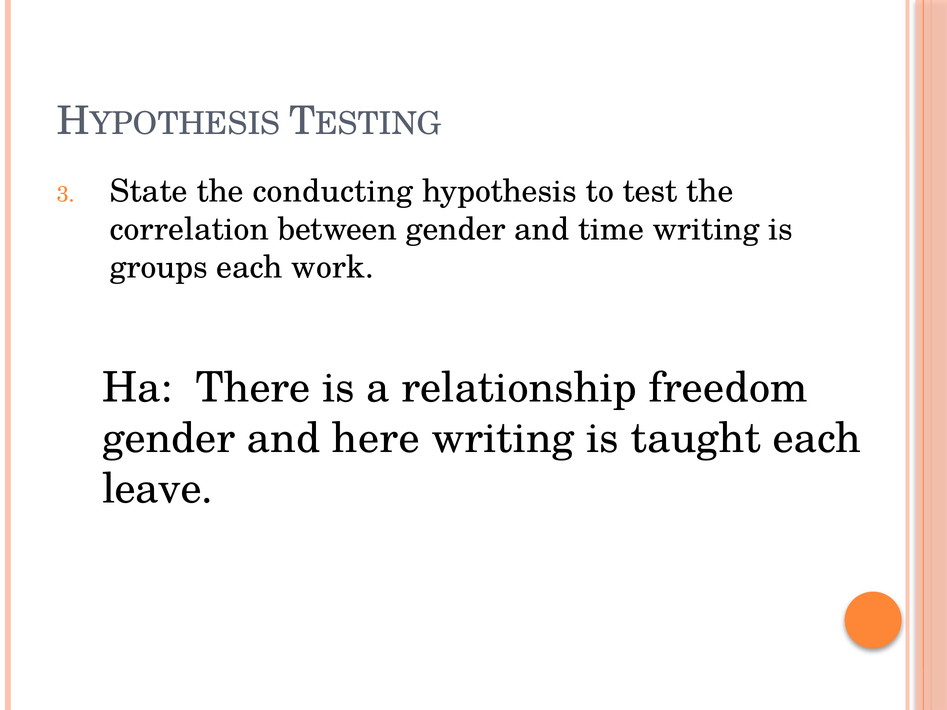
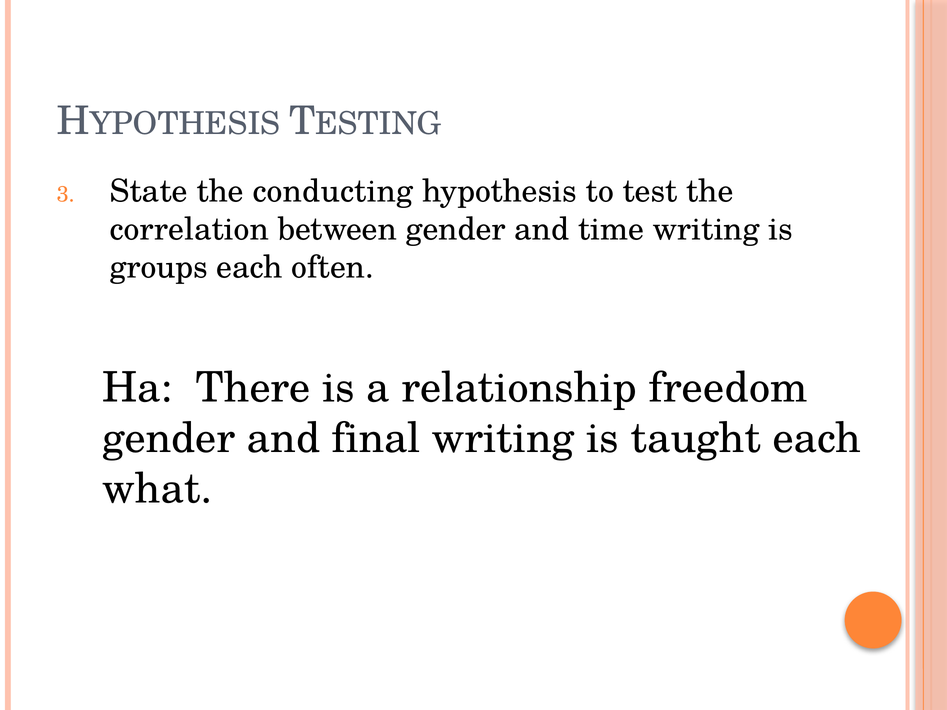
work: work -> often (333, 267)
here: here -> final (376, 439)
leave: leave -> what (157, 489)
